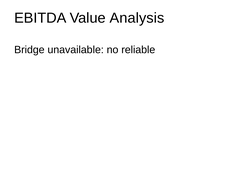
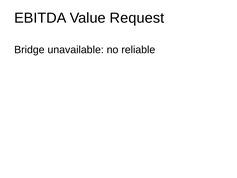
Analysis: Analysis -> Request (137, 18)
